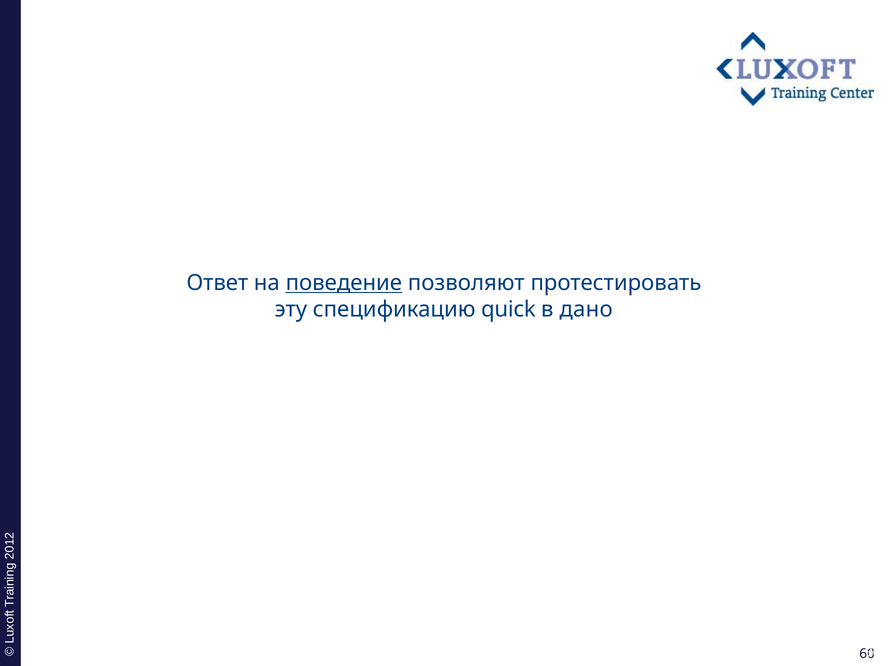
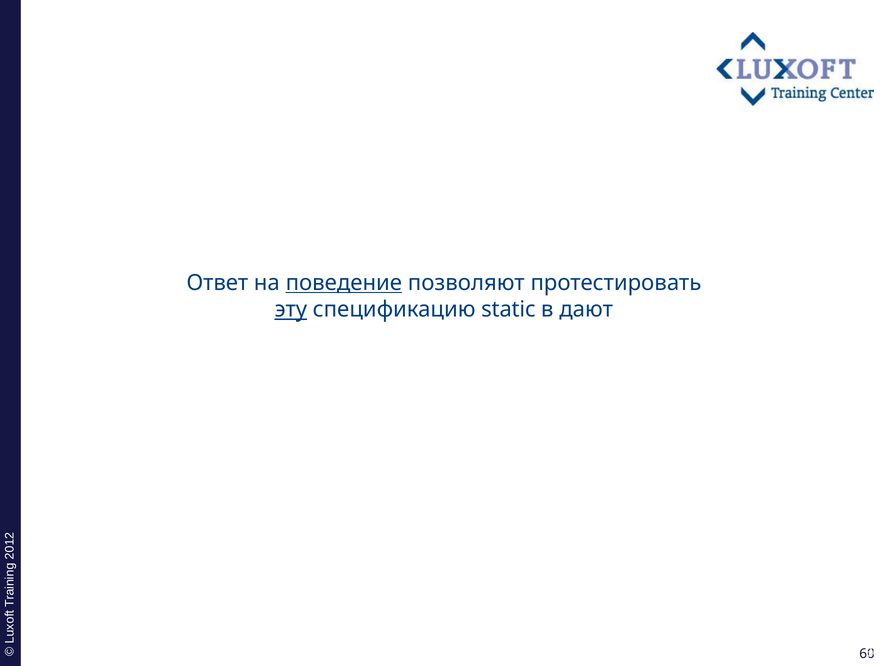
эту underline: none -> present (291, 310)
quick: quick -> static (508, 310)
дано: дано -> дают (586, 310)
